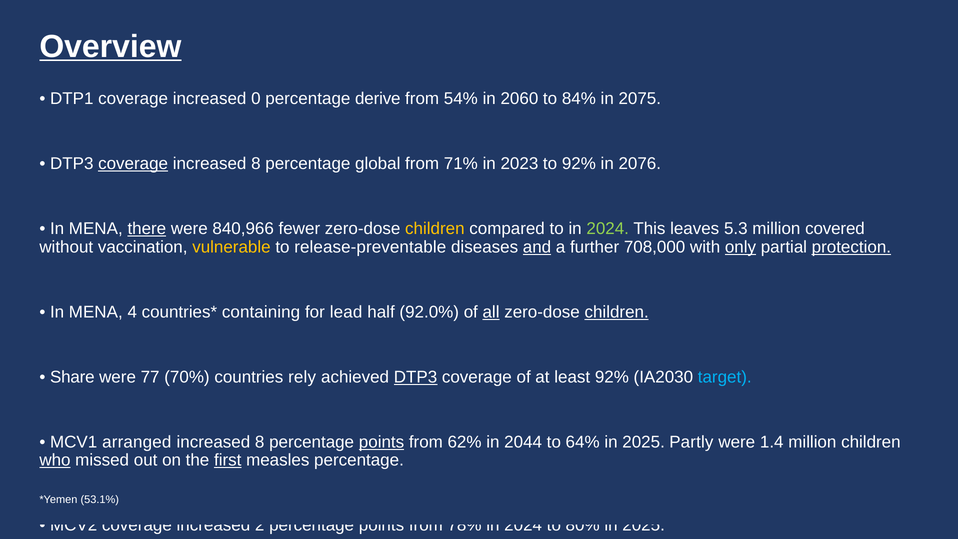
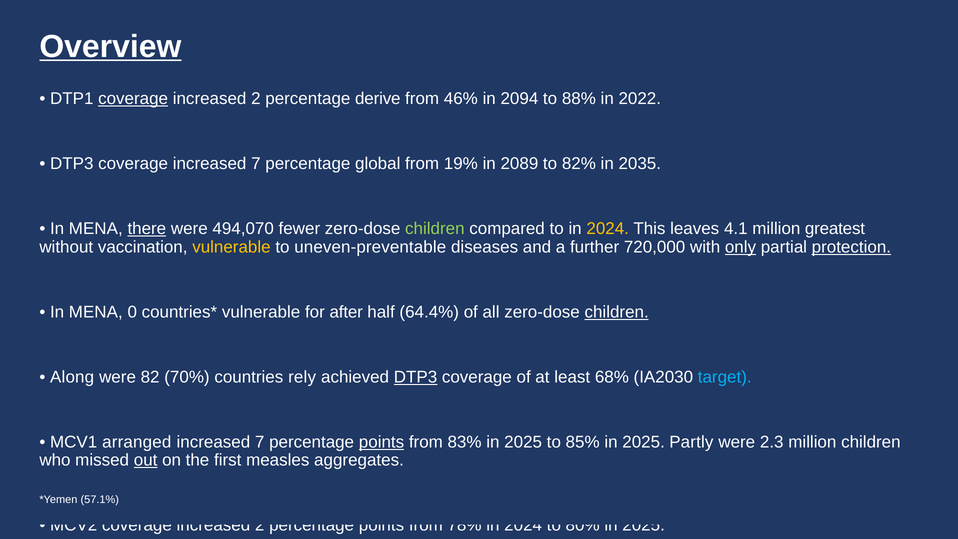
coverage underline: none -> present (133, 99)
0: 0 -> 2 (256, 99)
54%: 54% -> 46% (461, 99)
2060: 2060 -> 2094 (519, 99)
84%: 84% -> 88% (579, 99)
2075: 2075 -> 2022 (640, 99)
coverage underline: present -> none (133, 164)
8: 8 -> 7 (256, 164)
71%: 71% -> 19% (461, 164)
2023: 2023 -> 2089 (519, 164)
to 92%: 92% -> 82% (579, 164)
2076: 2076 -> 2035 (640, 164)
840,966: 840,966 -> 494,070 (243, 229)
children colour: yellow -> light green (435, 229)
2024 colour: light green -> yellow (608, 229)
5.3: 5.3 -> 4.1 (736, 229)
covered: covered -> greatest (835, 229)
release-preventable: release-preventable -> uneven-preventable (370, 247)
and underline: present -> none (537, 247)
708,000: 708,000 -> 720,000 (655, 247)
4: 4 -> 0 (132, 312)
containing: containing -> vulnerable (261, 312)
lead: lead -> after (346, 312)
92.0%: 92.0% -> 64.4% (429, 312)
all underline: present -> none (491, 312)
Share: Share -> Along (72, 377)
77: 77 -> 82 (150, 377)
least 92%: 92% -> 68% (612, 377)
8: 8 -> 7 (260, 442)
62%: 62% -> 83% (465, 442)
2044: 2044 -> 2025 (523, 442)
64%: 64% -> 85% (583, 442)
1.4: 1.4 -> 2.3 (772, 442)
who underline: present -> none (55, 460)
out underline: none -> present (146, 460)
first underline: present -> none (228, 460)
measles percentage: percentage -> aggregates (359, 460)
53.1%: 53.1% -> 57.1% (100, 499)
